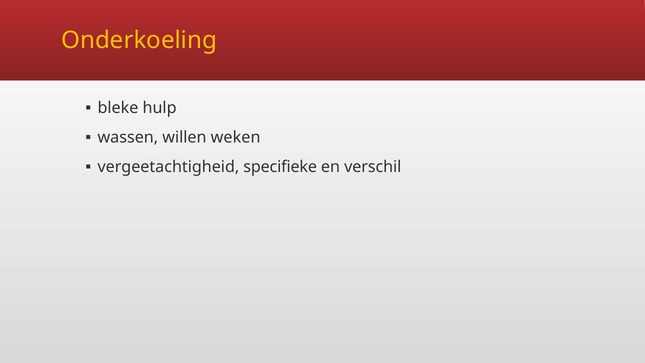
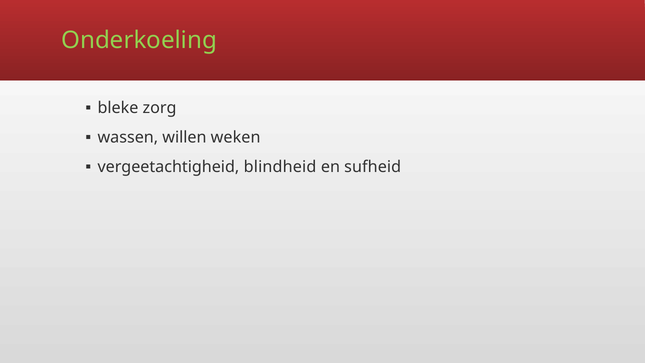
Onderkoeling colour: yellow -> light green (139, 40)
hulp: hulp -> zorg (160, 108)
specifieke: specifieke -> blindheid (280, 167)
verschil: verschil -> sufheid (373, 167)
